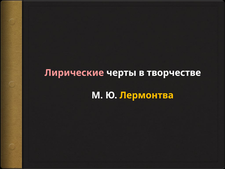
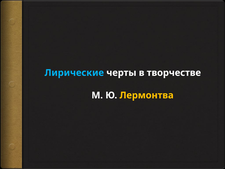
Лирические colour: pink -> light blue (74, 73)
